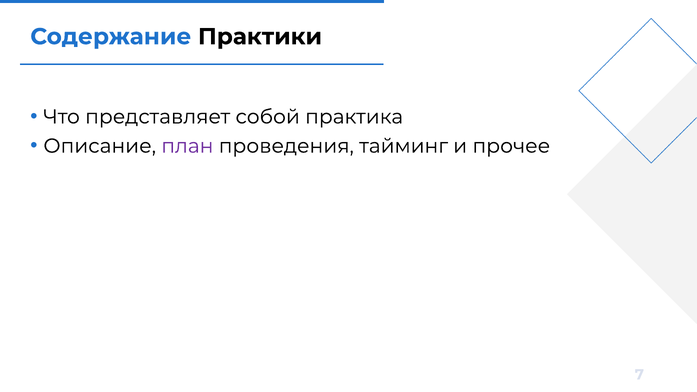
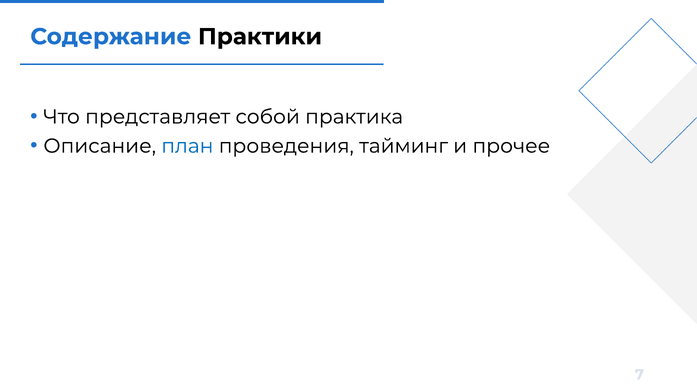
план colour: purple -> blue (187, 146)
